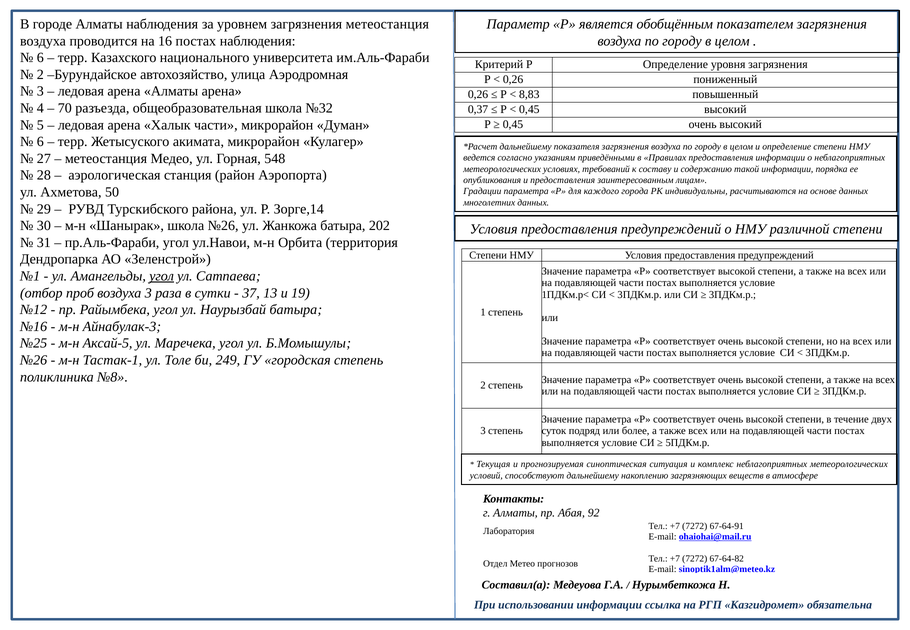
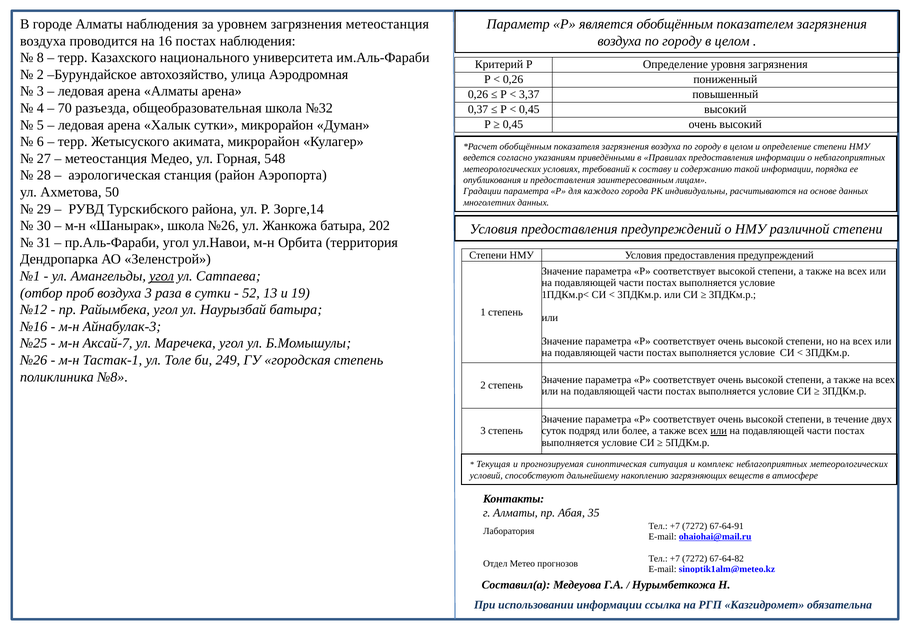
6: 6 -> 8 (40, 58)
8,83: 8,83 -> 3,37 (529, 94)
Халык части: части -> сутки (216, 125)
дальнейшему: дальнейшему -> обобщённым (526, 147)
37: 37 -> 52 (251, 293)
Аксай-5: Аксай-5 -> Аксай-7 (108, 343)
или underline: none -> present (719, 431)
92: 92 -> 35 (594, 513)
